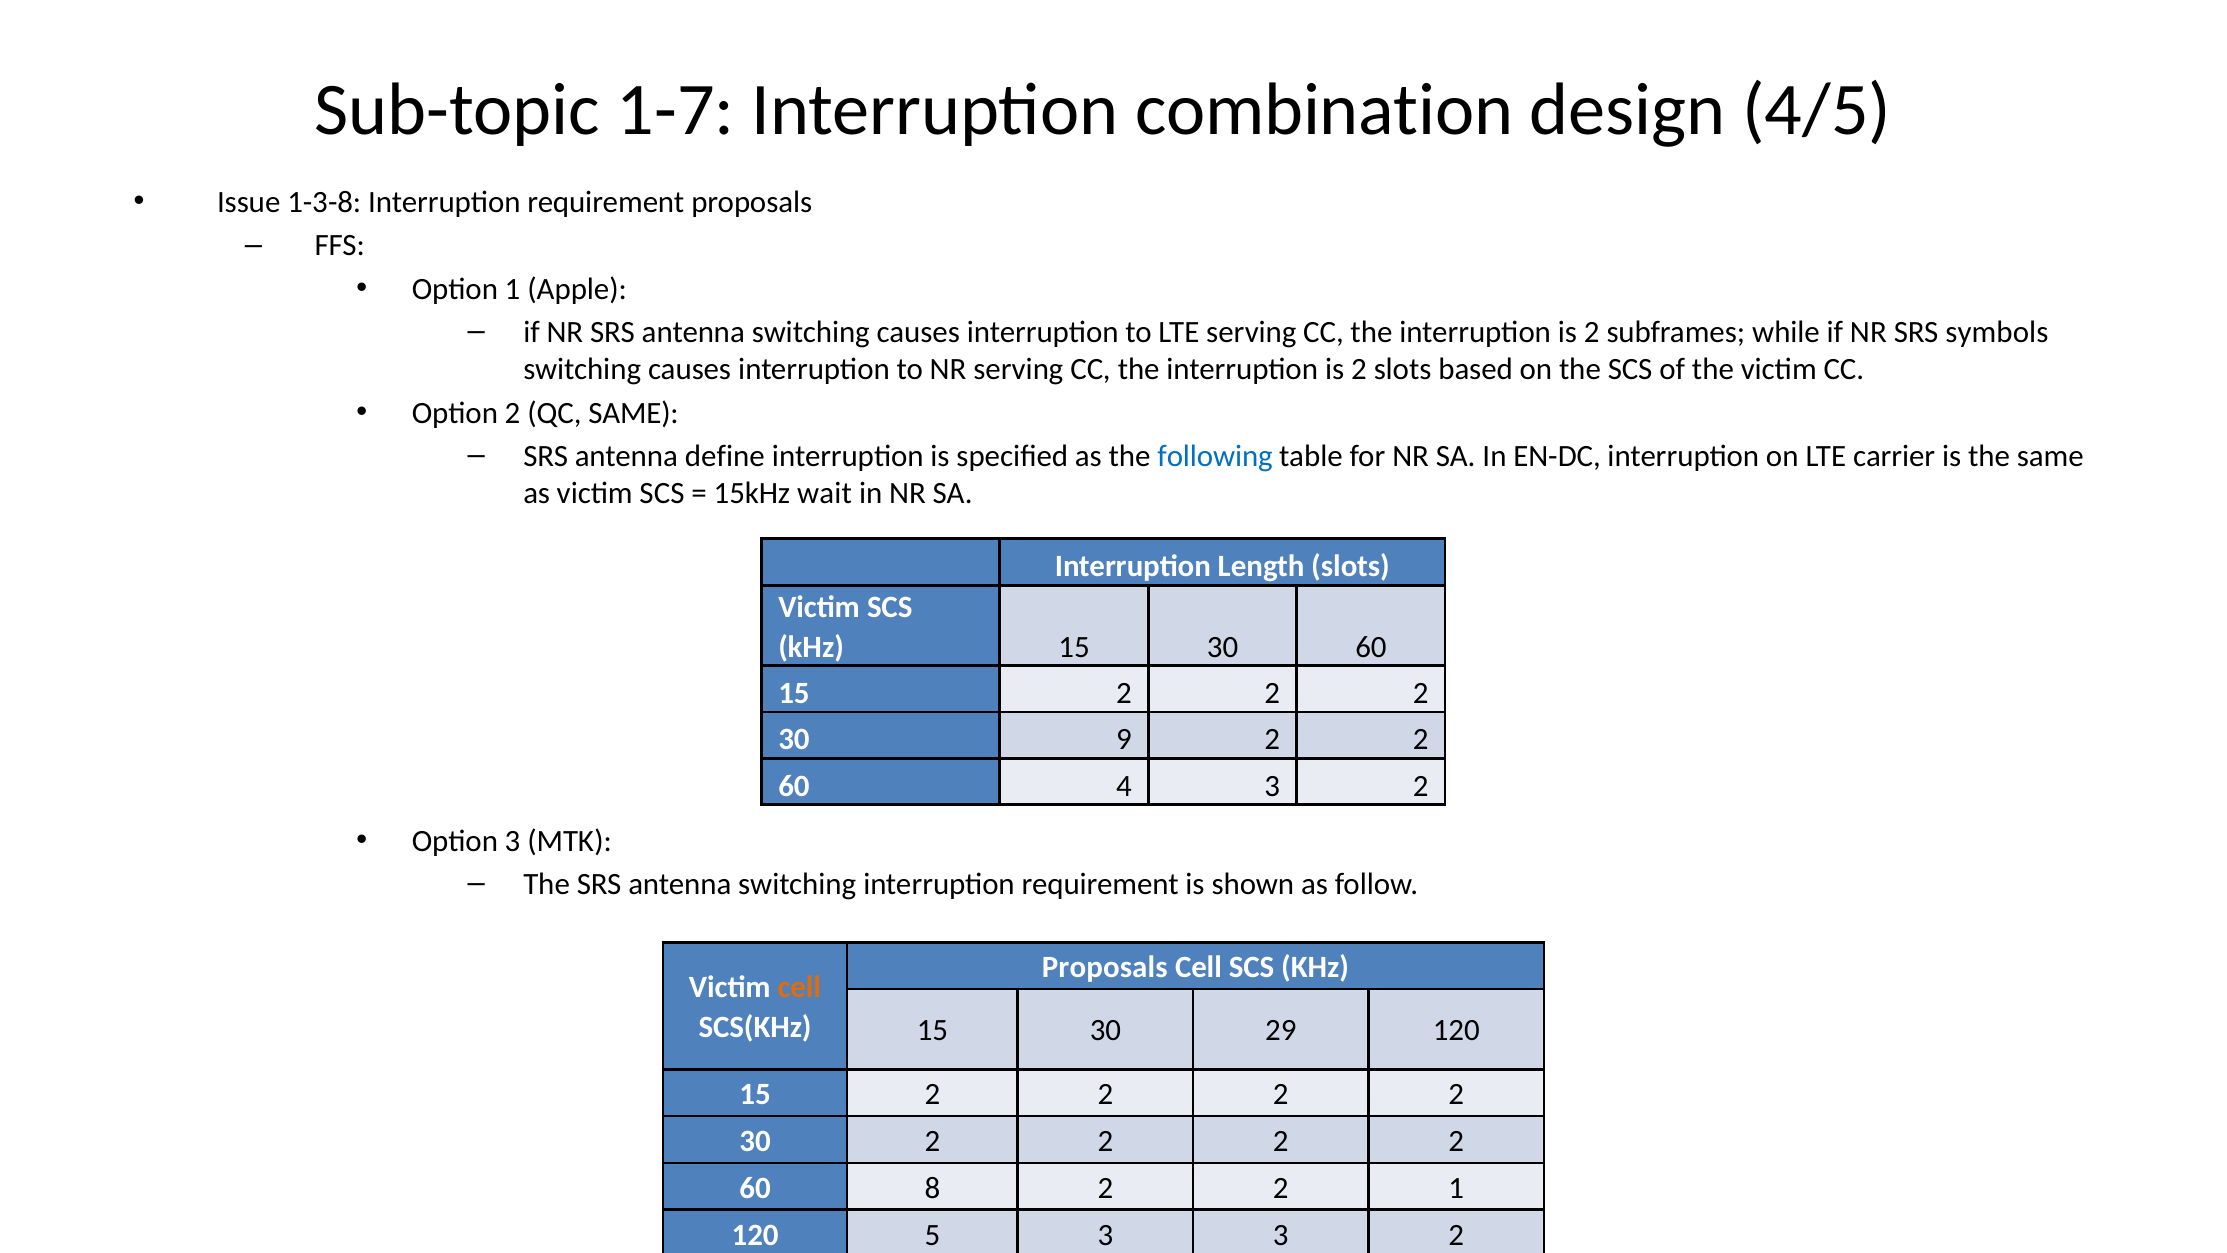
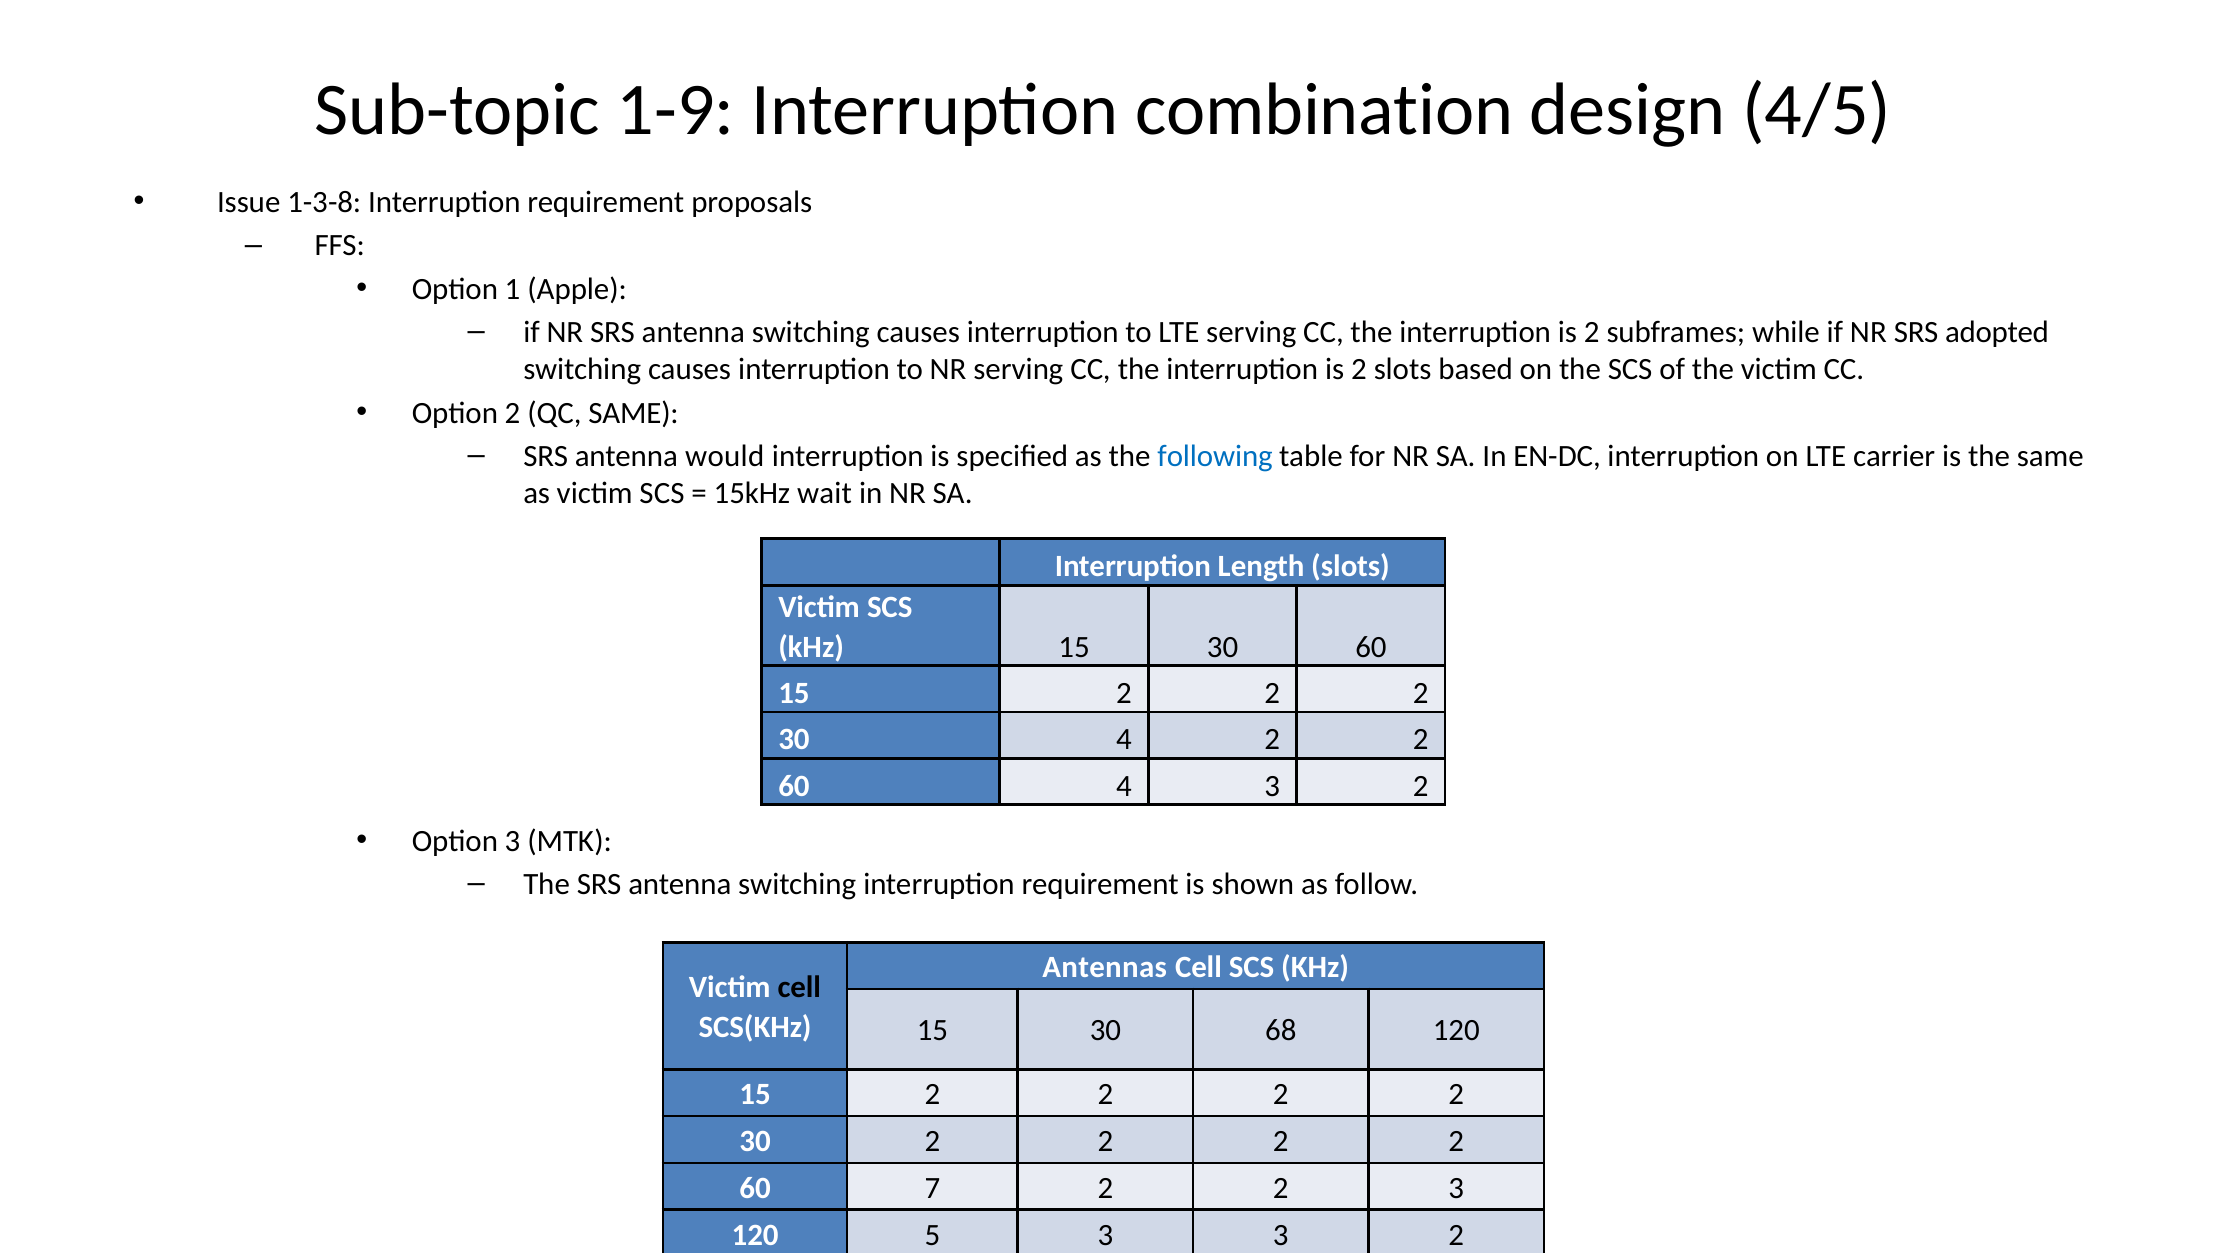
1-7: 1-7 -> 1-9 (676, 110)
symbols: symbols -> adopted (1997, 332)
define: define -> would (725, 456)
30 9: 9 -> 4 (1124, 740)
Proposals: Proposals -> Antennas (1105, 967)
cell colour: orange -> black (799, 987)
29: 29 -> 68 (1281, 1031)
8: 8 -> 7 (932, 1188)
2 1: 1 -> 3 (1456, 1188)
